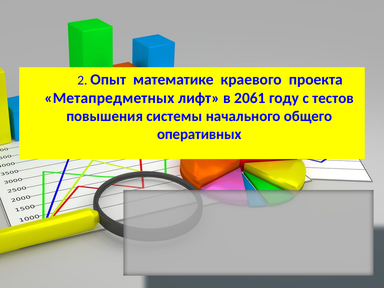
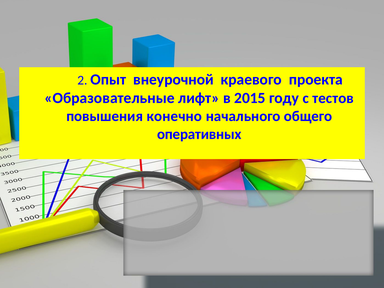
математике: математике -> внеурочной (173, 79)
Метапредметных: Метапредметных -> Образовательные (109, 98)
2061: 2061 -> 2015 (250, 98)
системы: системы -> конечно (174, 116)
